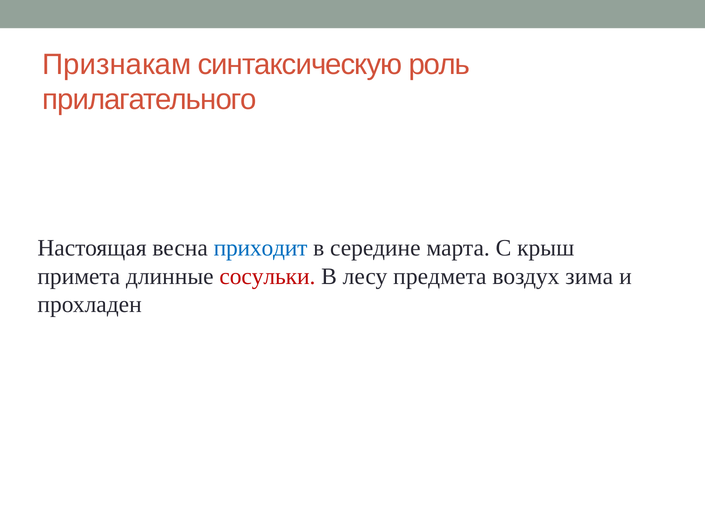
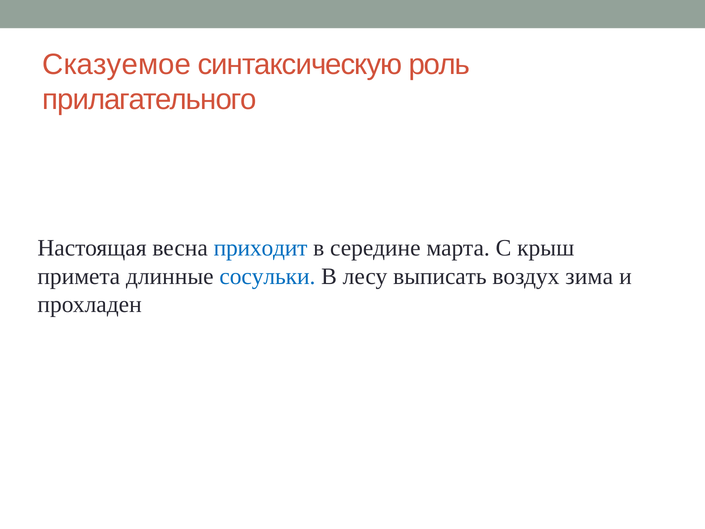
Признакам: Признакам -> Сказуемое (117, 64)
сосульки colour: red -> blue (267, 276)
предмета: предмета -> выписать (440, 276)
